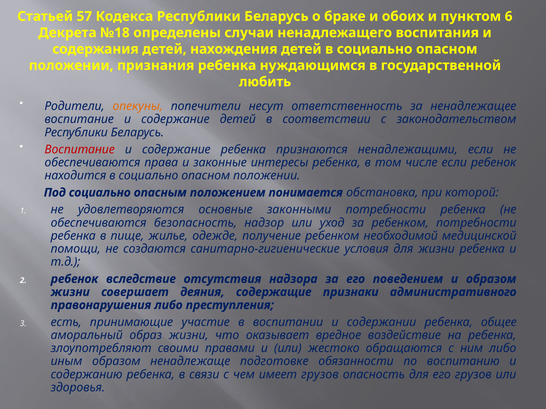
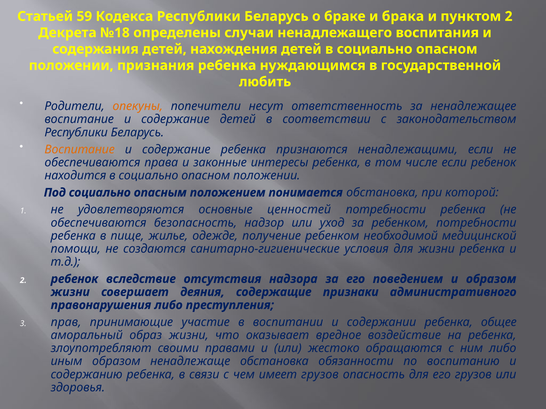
57: 57 -> 59 (84, 16)
обоих: обоих -> брака (403, 16)
пунктом 6: 6 -> 2 (509, 16)
Воспитание colour: red -> orange (80, 150)
законными: законными -> ценностей (299, 210)
есть: есть -> прав (66, 323)
ненадлежаще подготовке: подготовке -> обстановка (274, 362)
